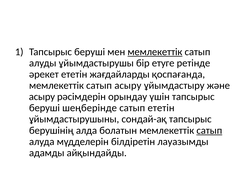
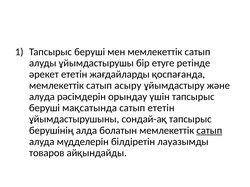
мемлекеттік underline: present -> none (155, 52)
асыру: асыру -> алуда (42, 97)
шеңберінде: шеңберінде -> мақсатында (90, 108)
адамды: адамды -> товаров (47, 153)
